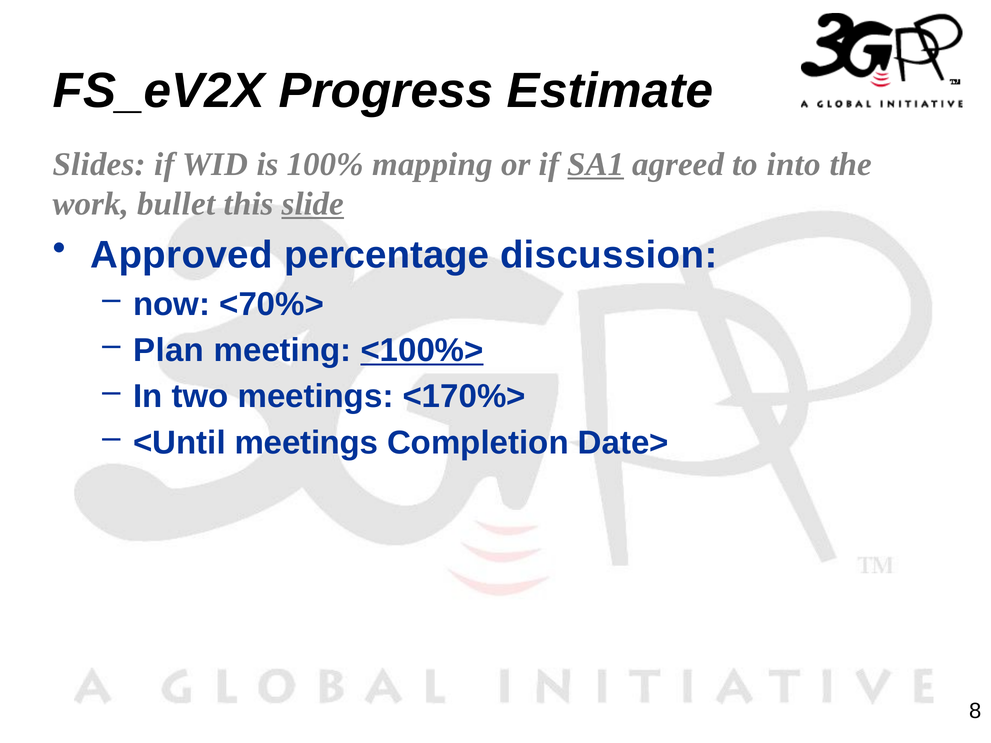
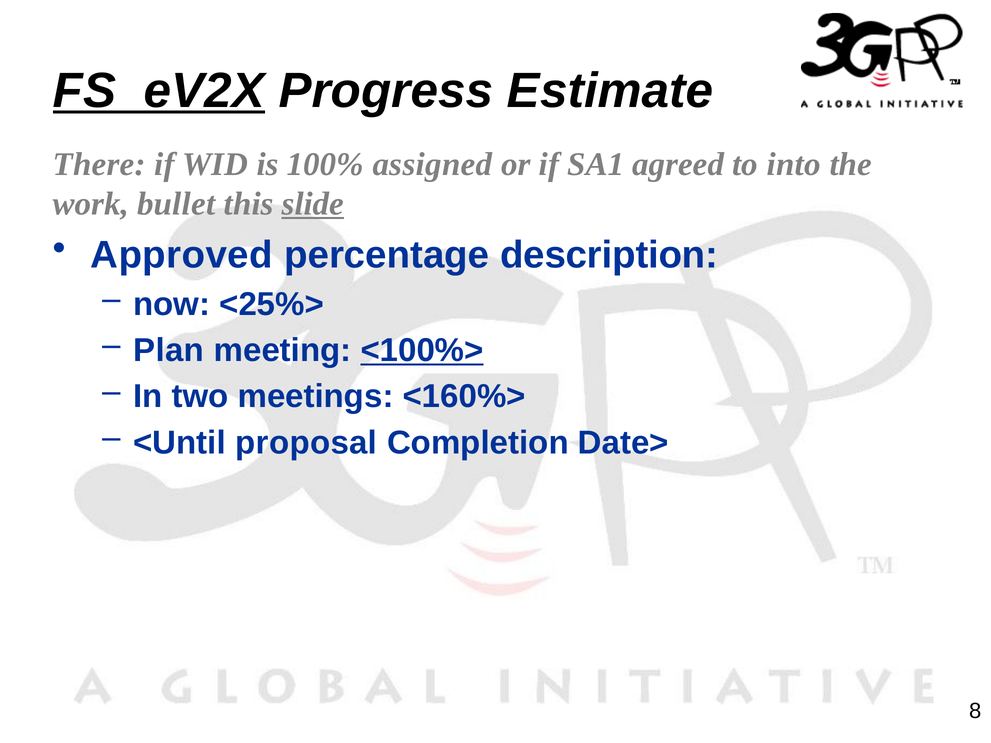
FS_eV2X underline: none -> present (159, 91)
Slides: Slides -> There (99, 164)
mapping: mapping -> assigned (432, 164)
SA1 underline: present -> none (596, 164)
discussion: discussion -> description (609, 255)
<70%>: <70%> -> <25%> (272, 304)
<170%>: <170%> -> <160%> (464, 397)
<Until meetings: meetings -> proposal (306, 443)
